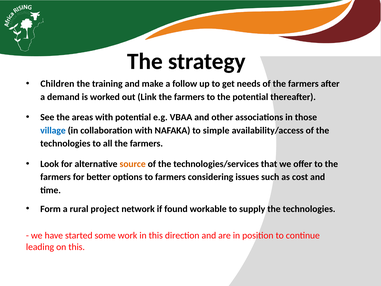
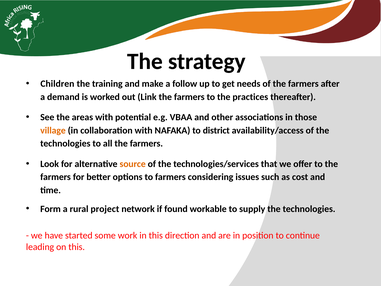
the potential: potential -> practices (250, 97)
village colour: blue -> orange (53, 130)
simple: simple -> district (216, 130)
